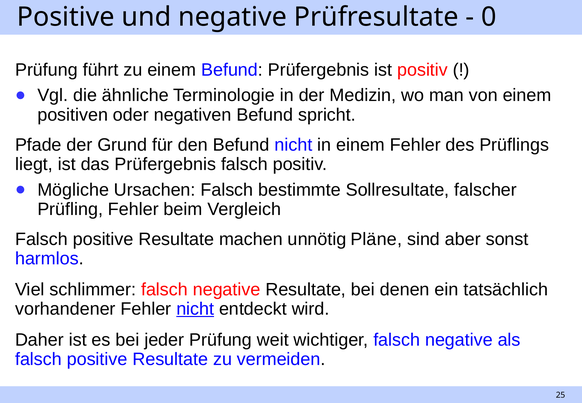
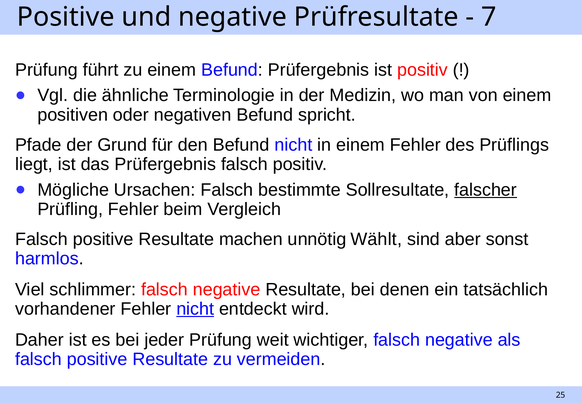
0: 0 -> 7 (489, 17)
falscher underline: none -> present (486, 190)
Pläne: Pläne -> Wählt (376, 239)
